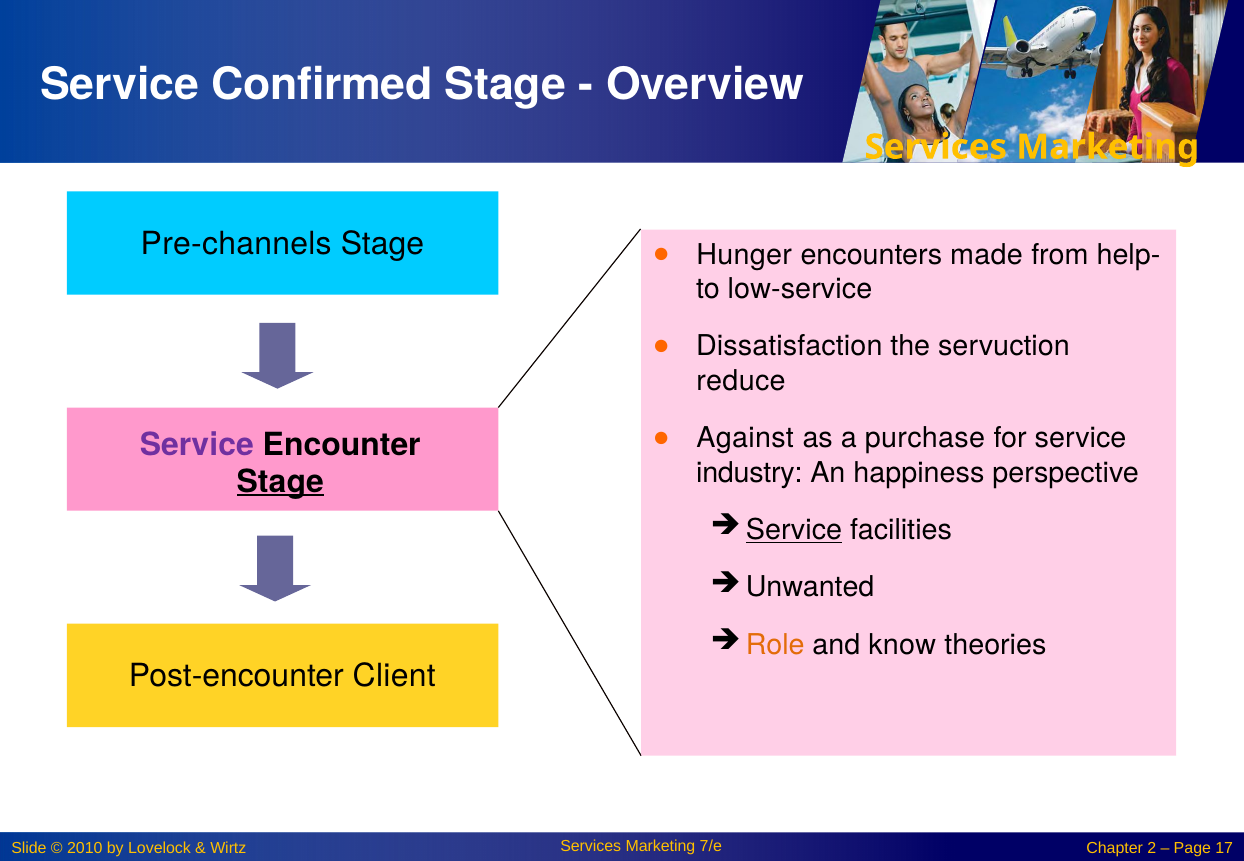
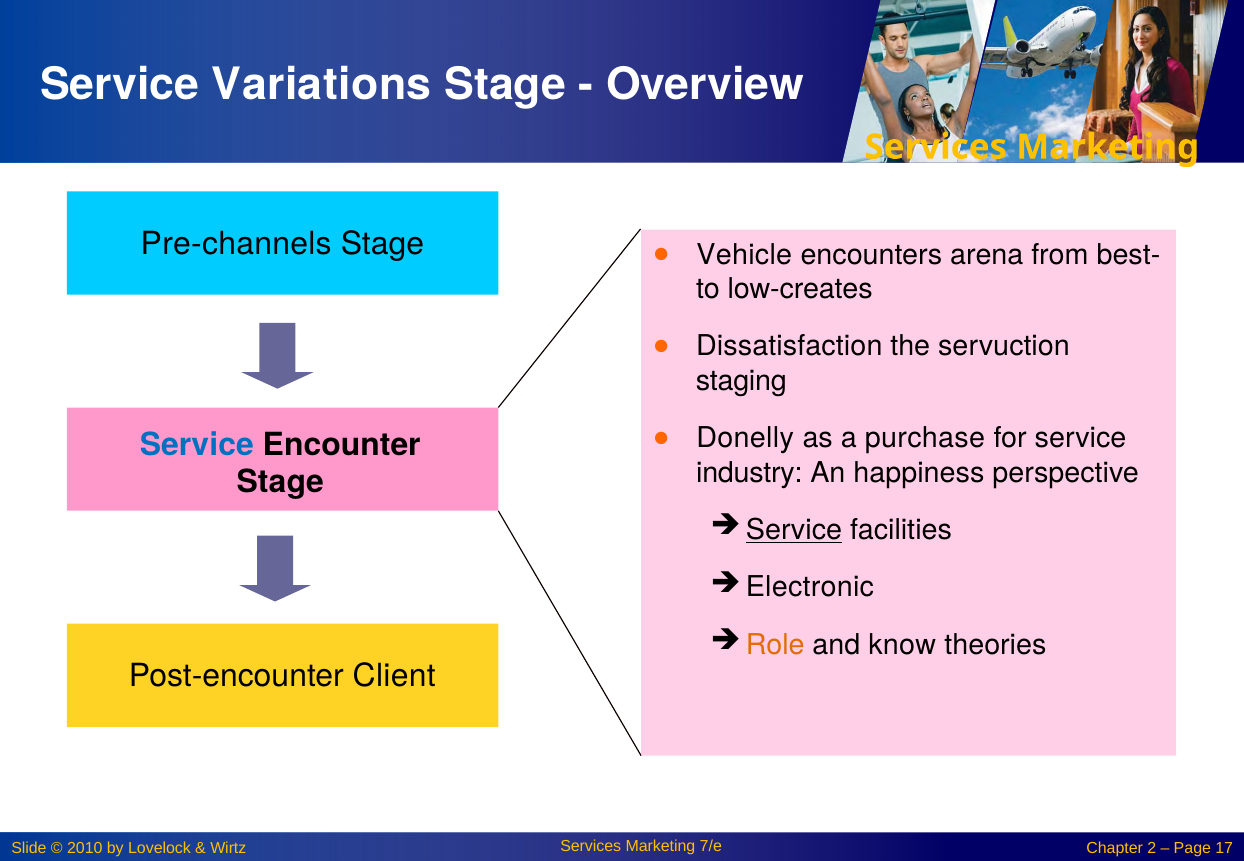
Confirmed: Confirmed -> Variations (322, 84)
Hunger: Hunger -> Vehicle (744, 255)
made: made -> arena (987, 255)
help-: help- -> best- (1128, 255)
low-service: low-service -> low-creates (800, 289)
reduce: reduce -> staging (741, 381)
Against: Against -> Donelly (745, 439)
Service colour: purple -> blue (197, 445)
Stage underline: present -> none (280, 482)
Unwanted: Unwanted -> Electronic (810, 588)
